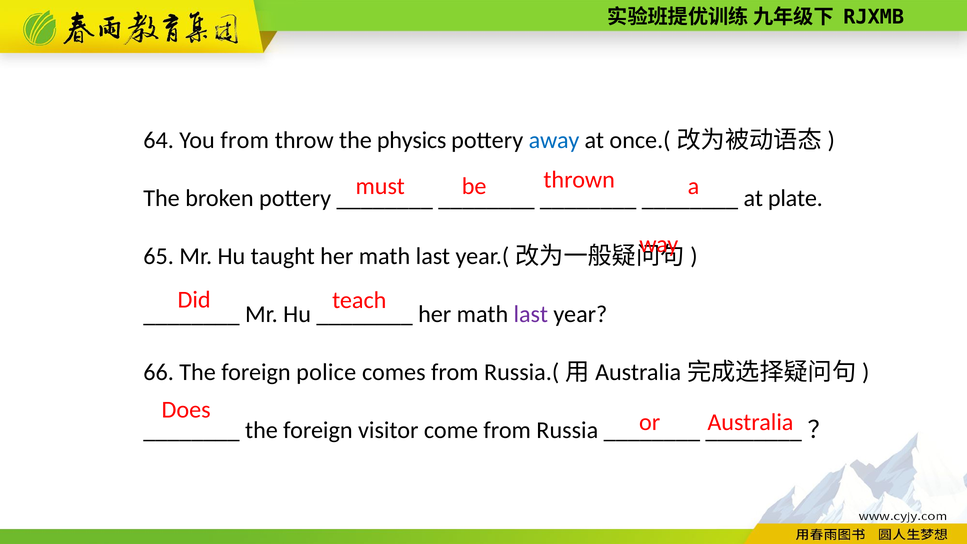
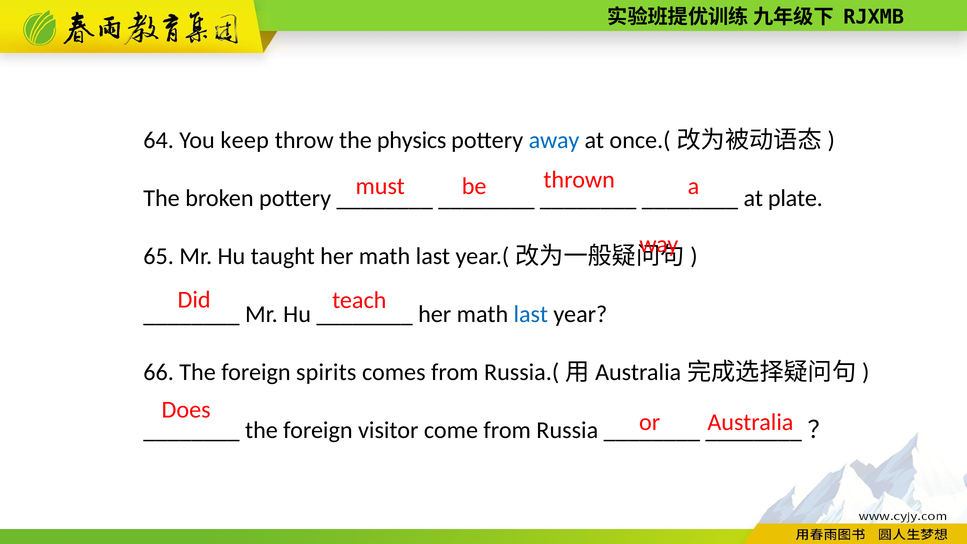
You from: from -> keep (245, 140)
last colour: purple -> blue (531, 314)
police: police -> spirits (326, 372)
